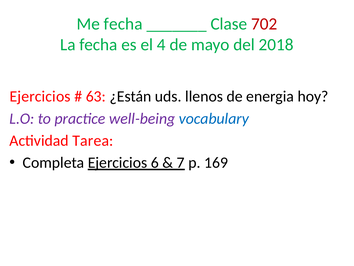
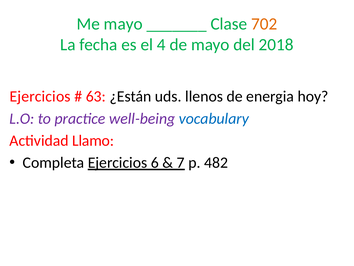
Me fecha: fecha -> mayo (123, 24)
702 colour: red -> orange (264, 24)
Tarea: Tarea -> Llamo (93, 140)
169: 169 -> 482 (216, 162)
